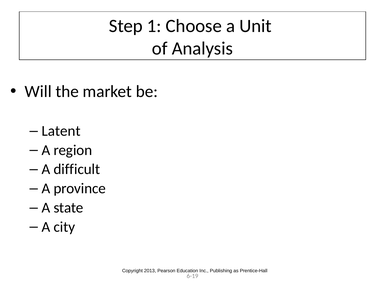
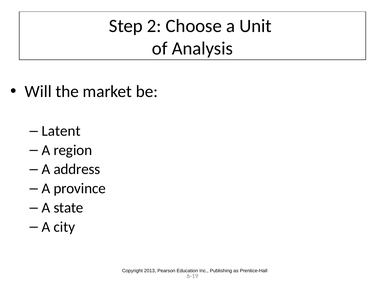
1: 1 -> 2 (154, 26)
difficult: difficult -> address (77, 169)
